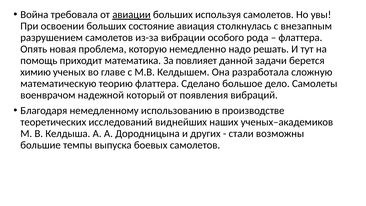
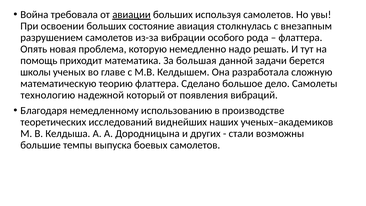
повлияет: повлияет -> большая (196, 61)
химию: химию -> школы (36, 72)
военврачом: военврачом -> технологию (48, 95)
